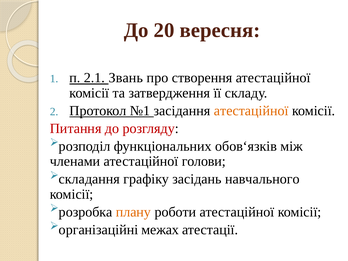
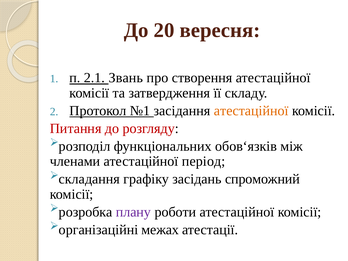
голови: голови -> період (204, 161)
навчального: навчального -> спроможний (262, 179)
плану colour: orange -> purple (133, 212)
